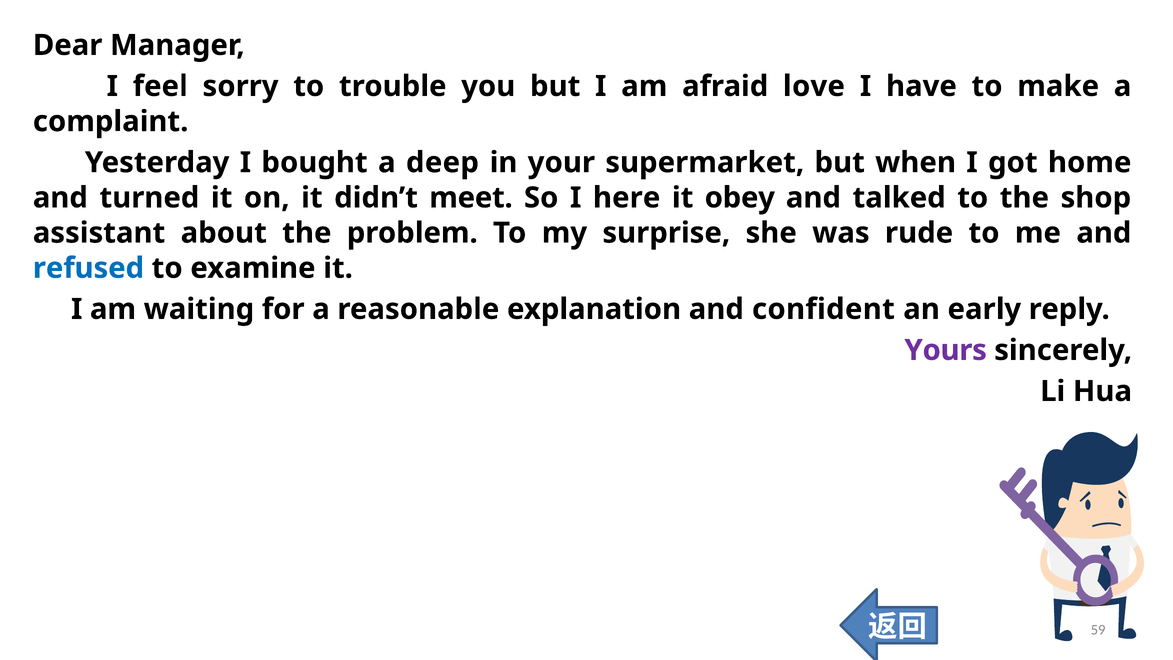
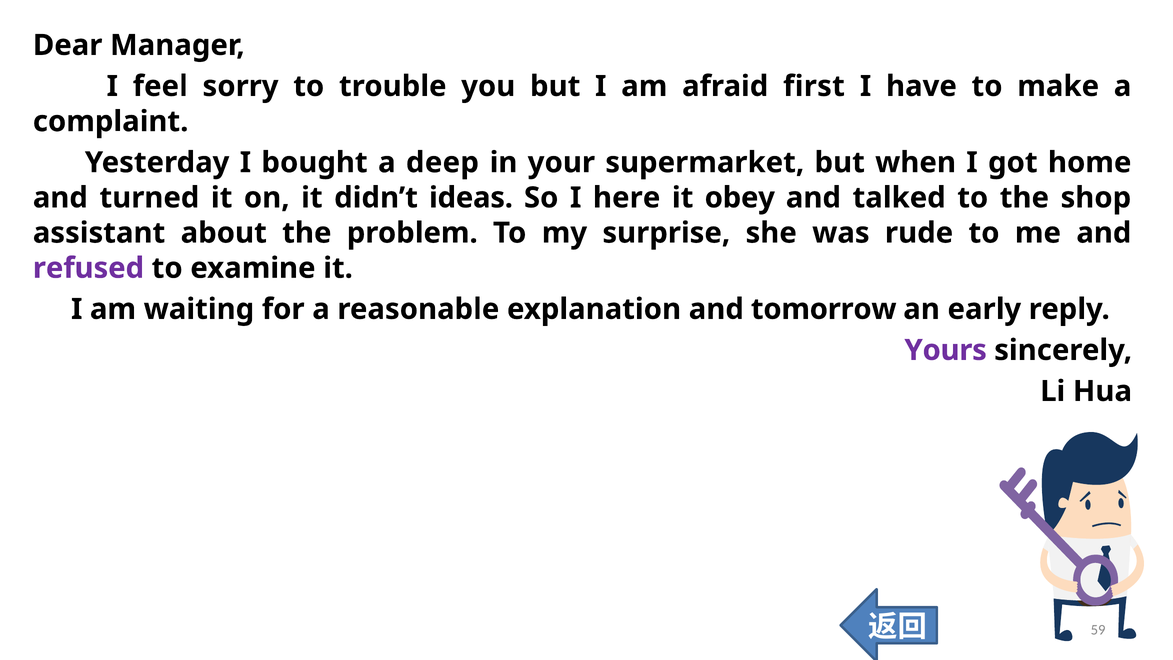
love: love -> first (814, 86)
meet: meet -> ideas (471, 198)
refused colour: blue -> purple (88, 268)
confident: confident -> tomorrow (824, 309)
